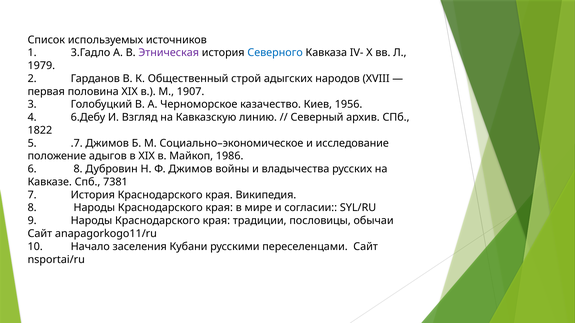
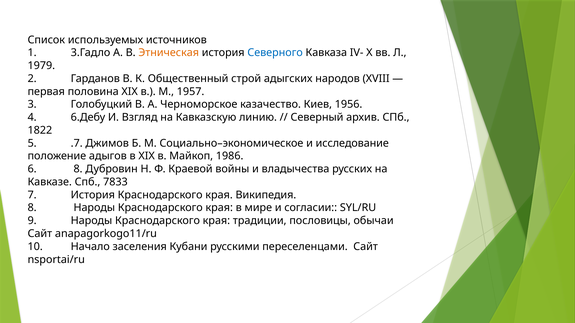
Этническая colour: purple -> orange (169, 53)
1907: 1907 -> 1957 (191, 92)
Ф Джимов: Джимов -> Краевой (190, 169)
7381: 7381 -> 7833 (115, 182)
